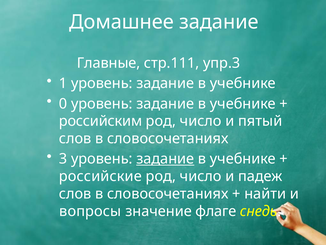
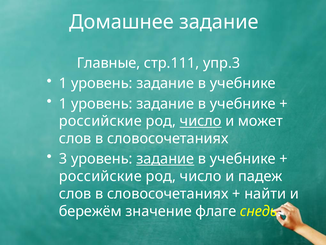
0: 0 -> 1 (63, 104)
российским: российским -> российские (100, 121)
число underline: none -> present (201, 121)
пятый: пятый -> может (260, 121)
вопросы: вопросы -> бережём (90, 211)
